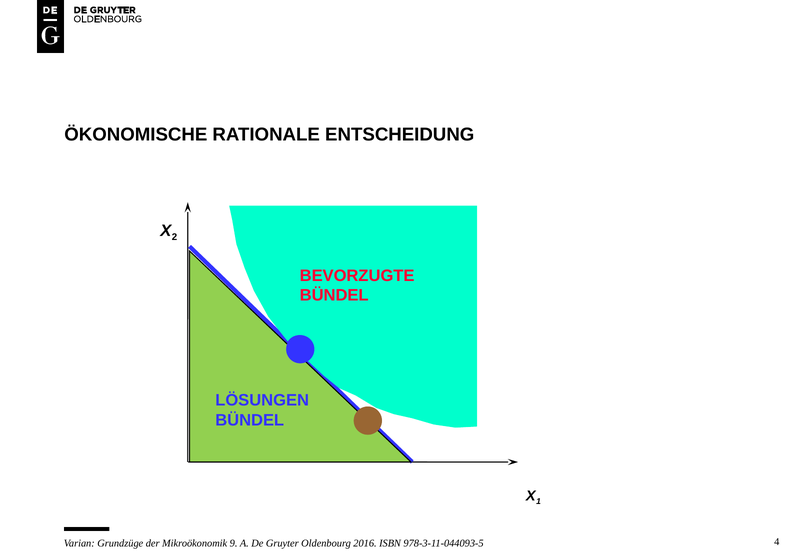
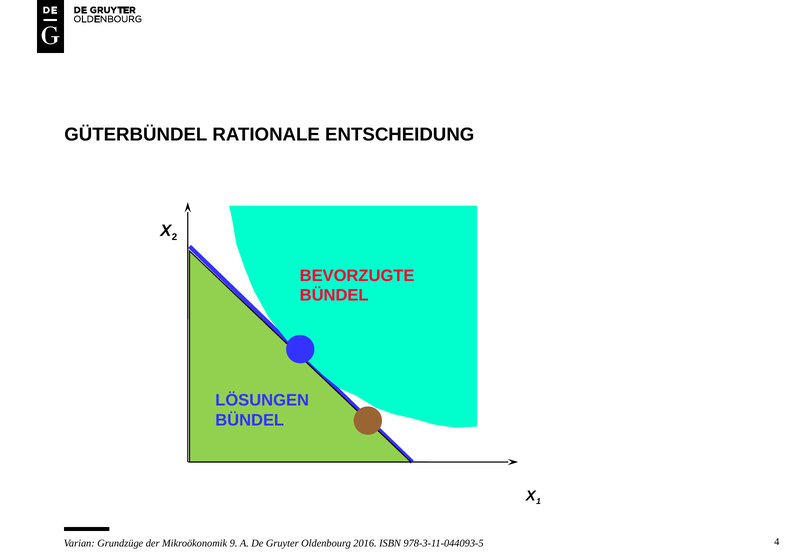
ÖKONOMISCHE: ÖKONOMISCHE -> GÜTERBÜNDEL (136, 135)
